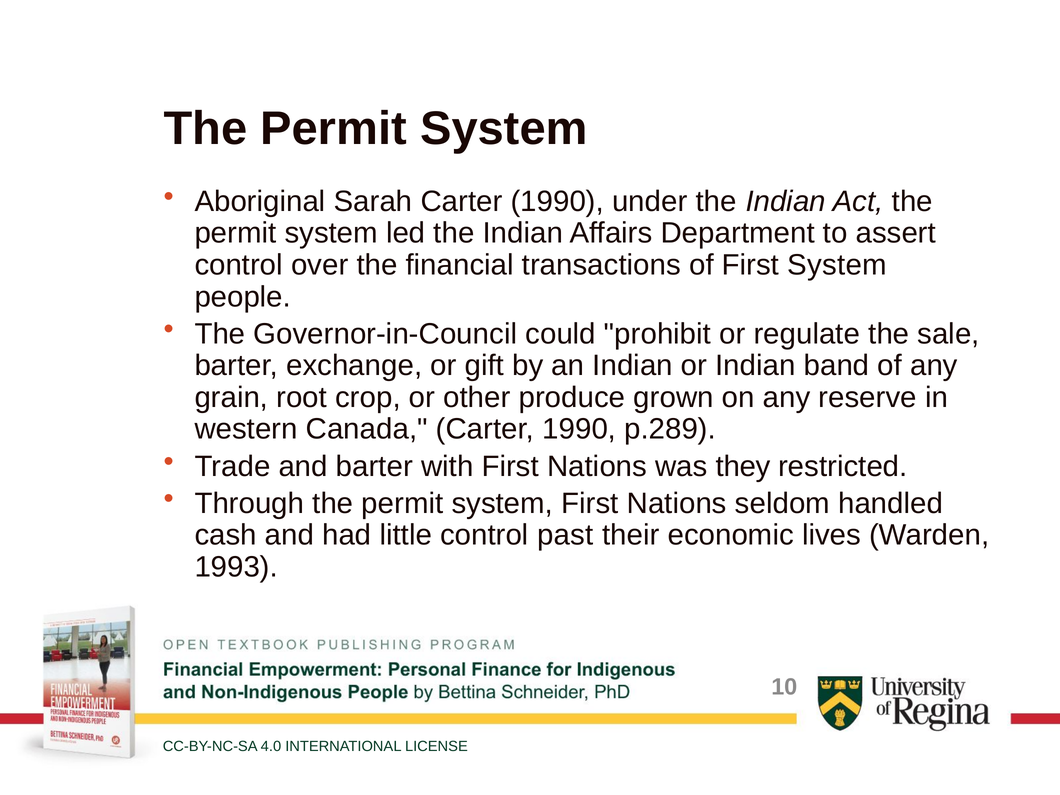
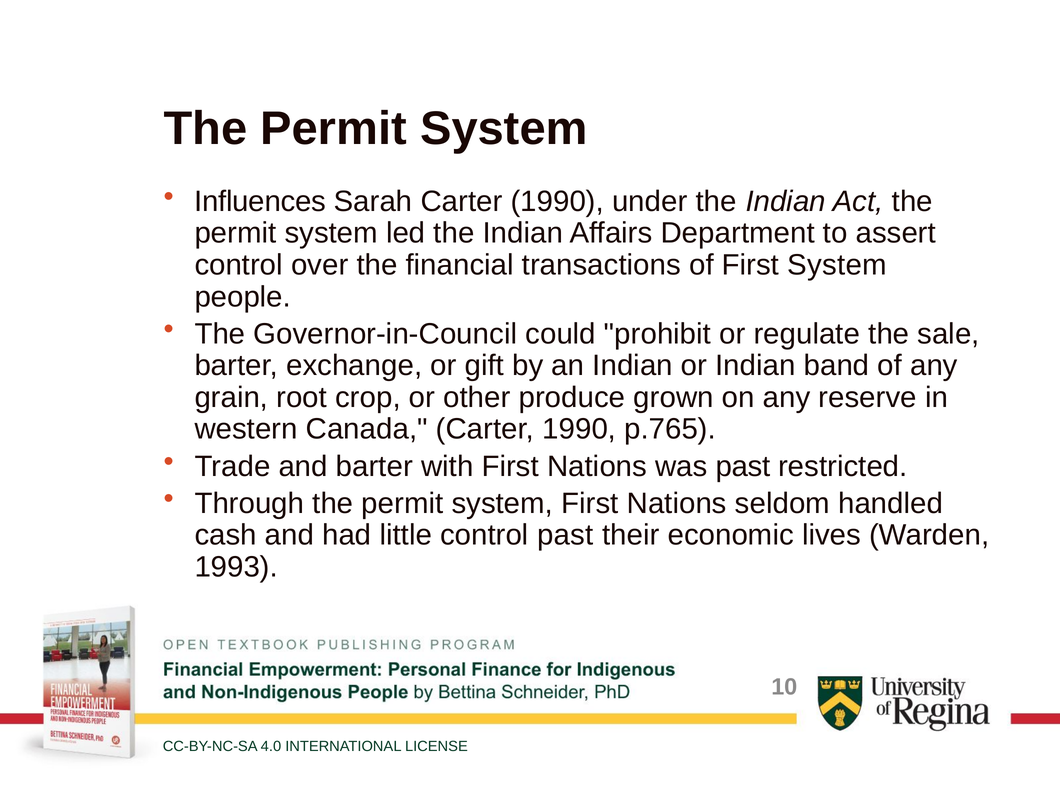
Aboriginal: Aboriginal -> Influences (260, 201)
p.289: p.289 -> p.765 (670, 429)
was they: they -> past (743, 466)
